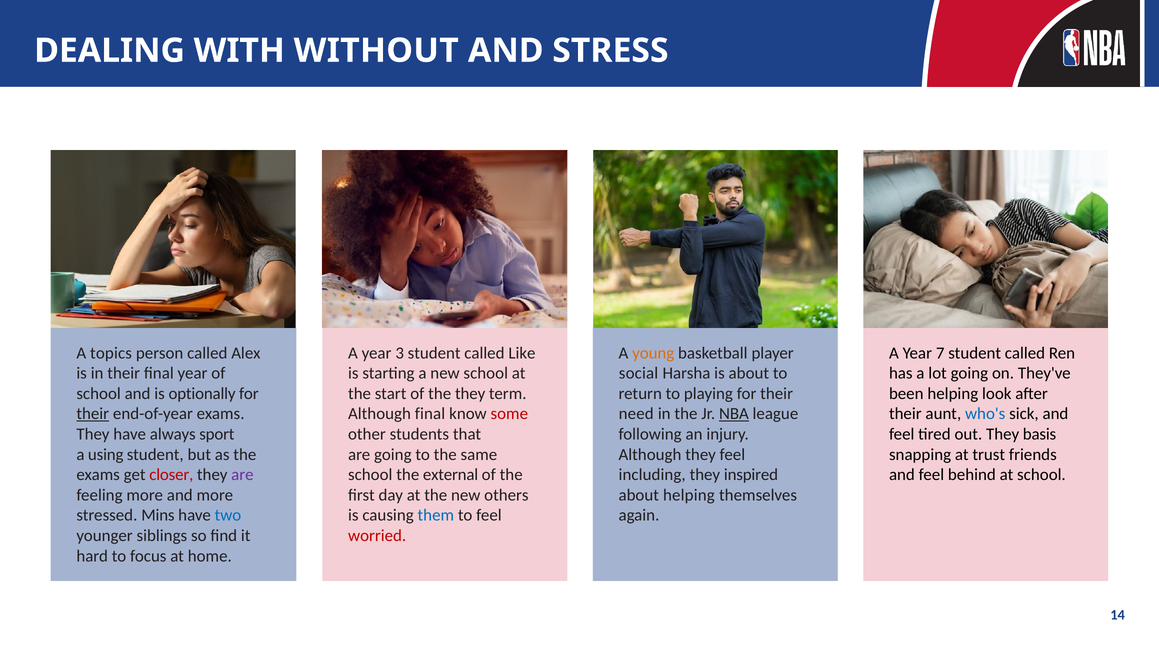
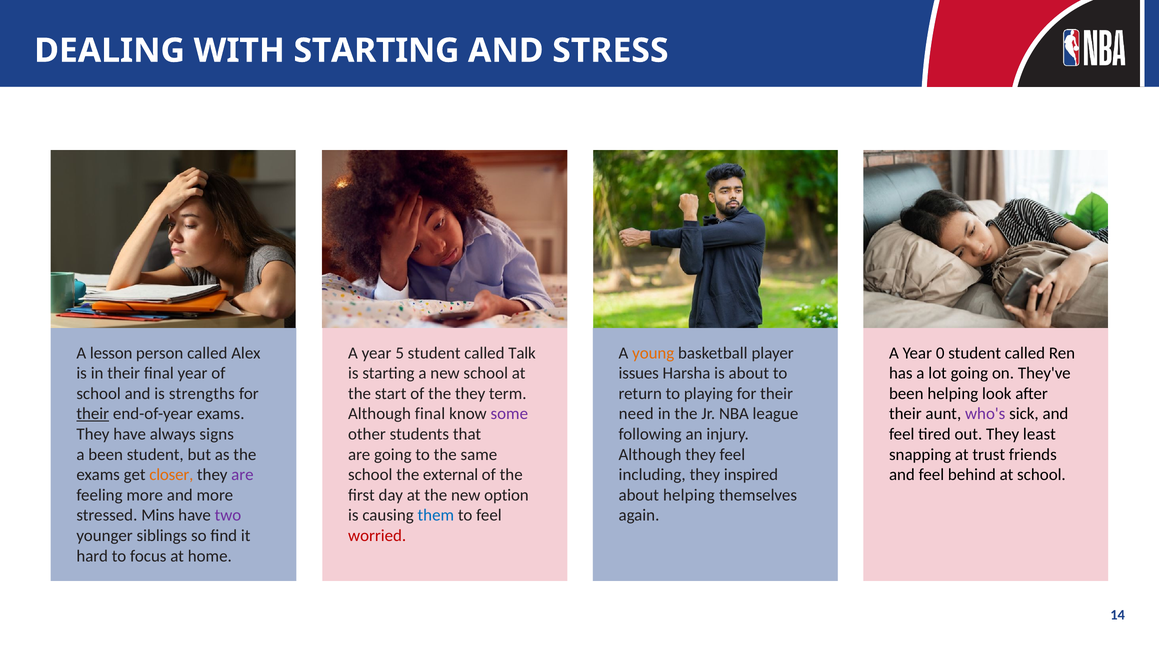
WITH WITHOUT: WITHOUT -> STARTING (377, 51)
topics: topics -> lesson (111, 353)
3: 3 -> 5 (400, 353)
Like: Like -> Talk (522, 353)
7: 7 -> 0 (940, 353)
social: social -> issues (639, 373)
optionally: optionally -> strengths (202, 394)
some colour: red -> purple (509, 414)
NBA underline: present -> none (734, 414)
who's colour: blue -> purple (985, 414)
sport: sport -> signs (217, 434)
basis: basis -> least (1039, 434)
a using: using -> been (106, 454)
closer colour: red -> orange (171, 475)
others: others -> option (506, 495)
two colour: blue -> purple (228, 515)
